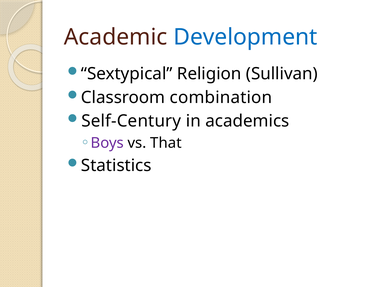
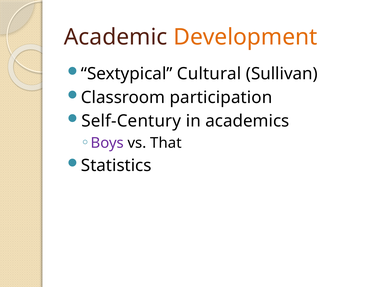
Development colour: blue -> orange (245, 37)
Religion: Religion -> Cultural (209, 74)
combination: combination -> participation (221, 98)
